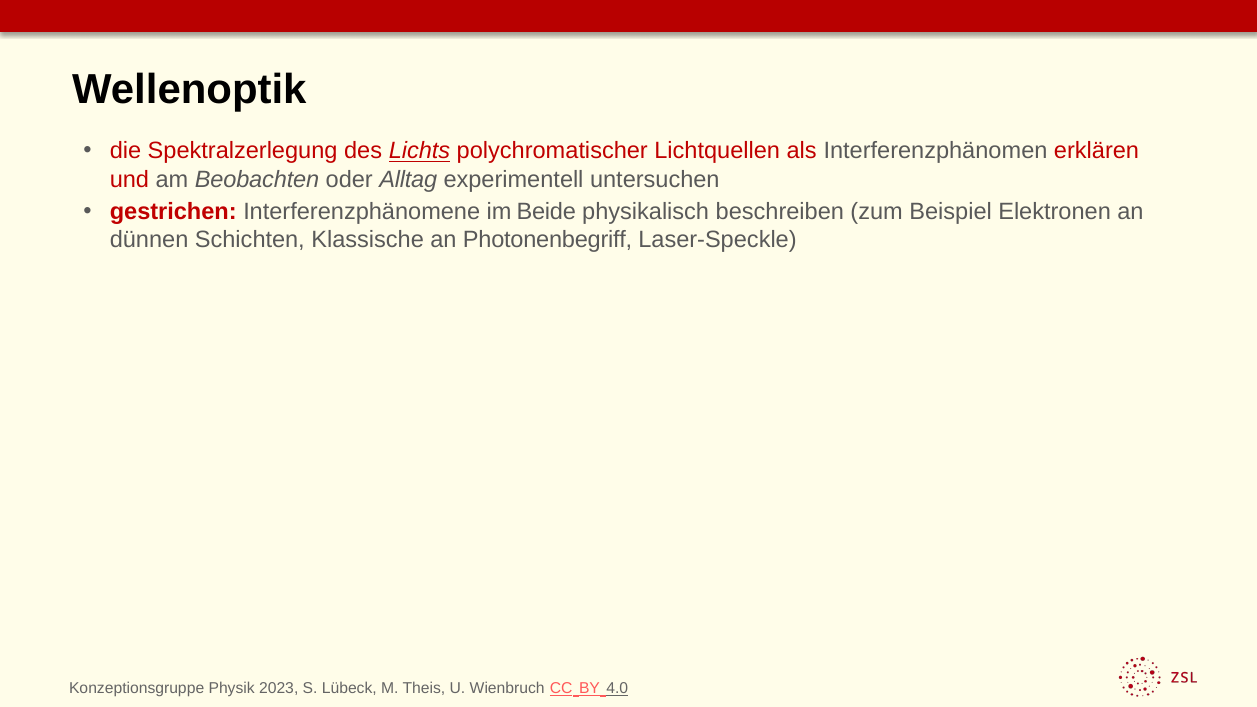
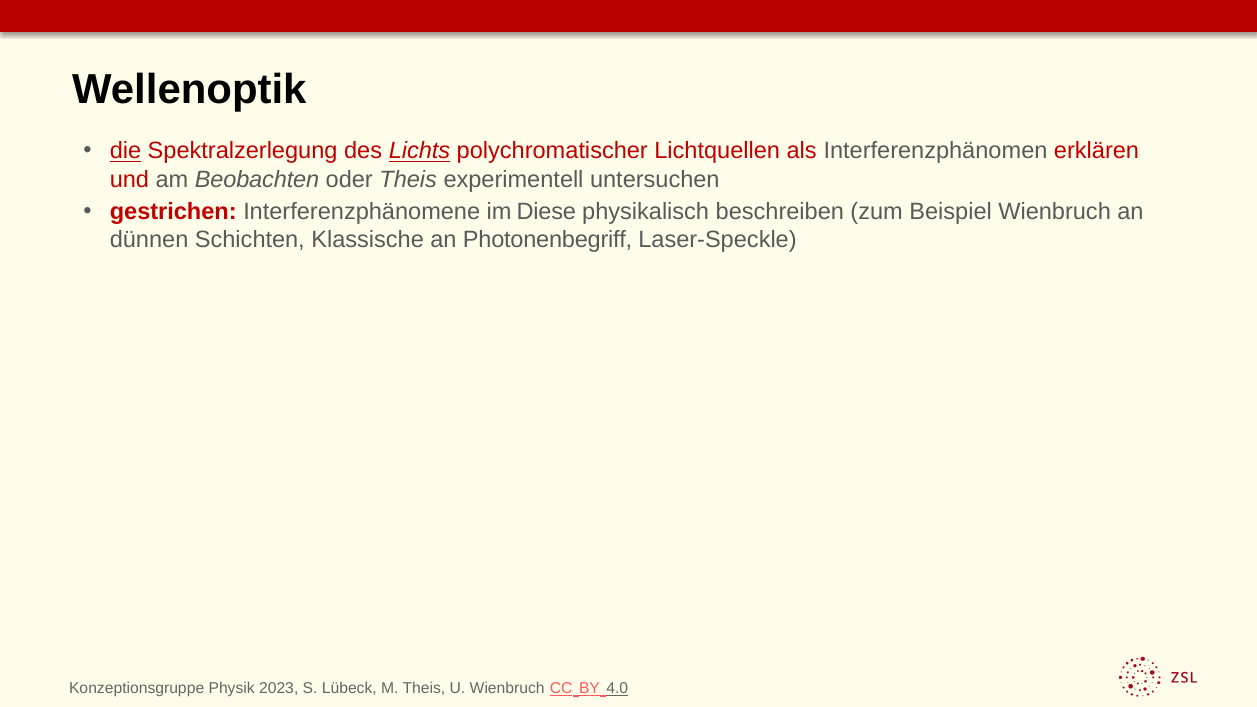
die underline: none -> present (126, 151)
oder Alltag: Alltag -> Theis (408, 180)
Beide: Beide -> Diese (546, 212)
Beispiel Elektronen: Elektronen -> Wienbruch (1055, 212)
